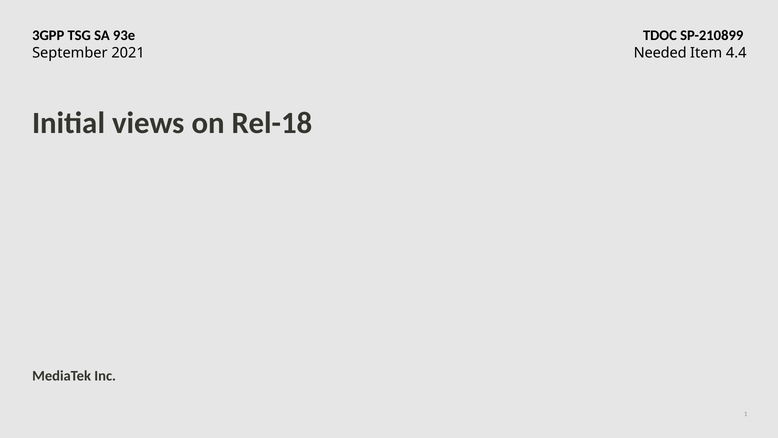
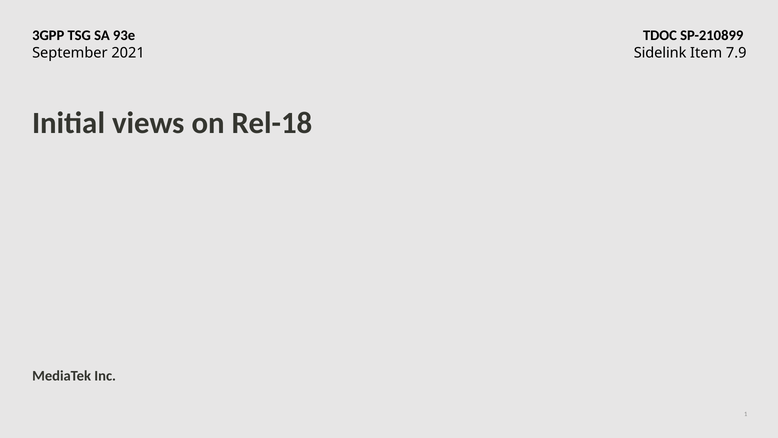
Needed: Needed -> Sidelink (660, 53)
4.4: 4.4 -> 7.9 (736, 53)
